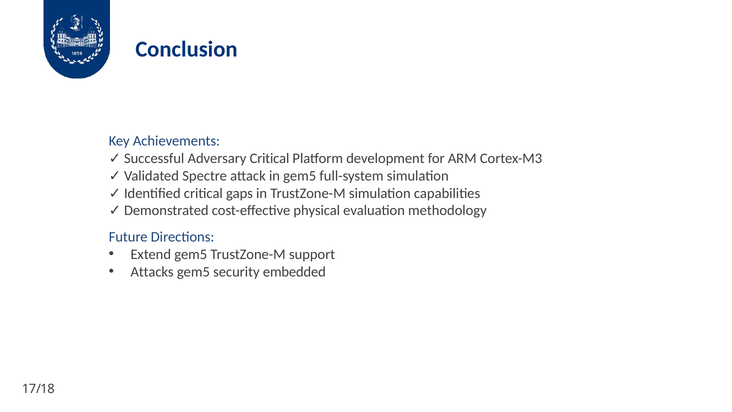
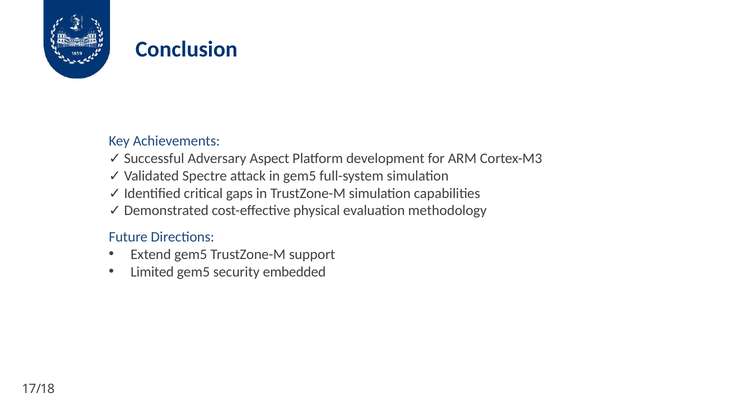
Adversary Critical: Critical -> Aspect (269, 158)
Attacks: Attacks -> Limited (152, 272)
